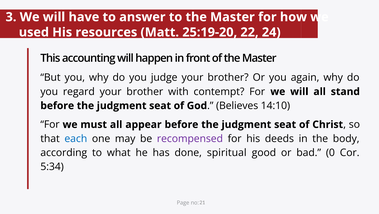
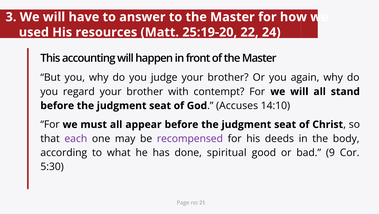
Believes: Believes -> Accuses (237, 106)
each colour: blue -> purple (76, 138)
0: 0 -> 9 (330, 153)
5:34: 5:34 -> 5:30 (52, 167)
